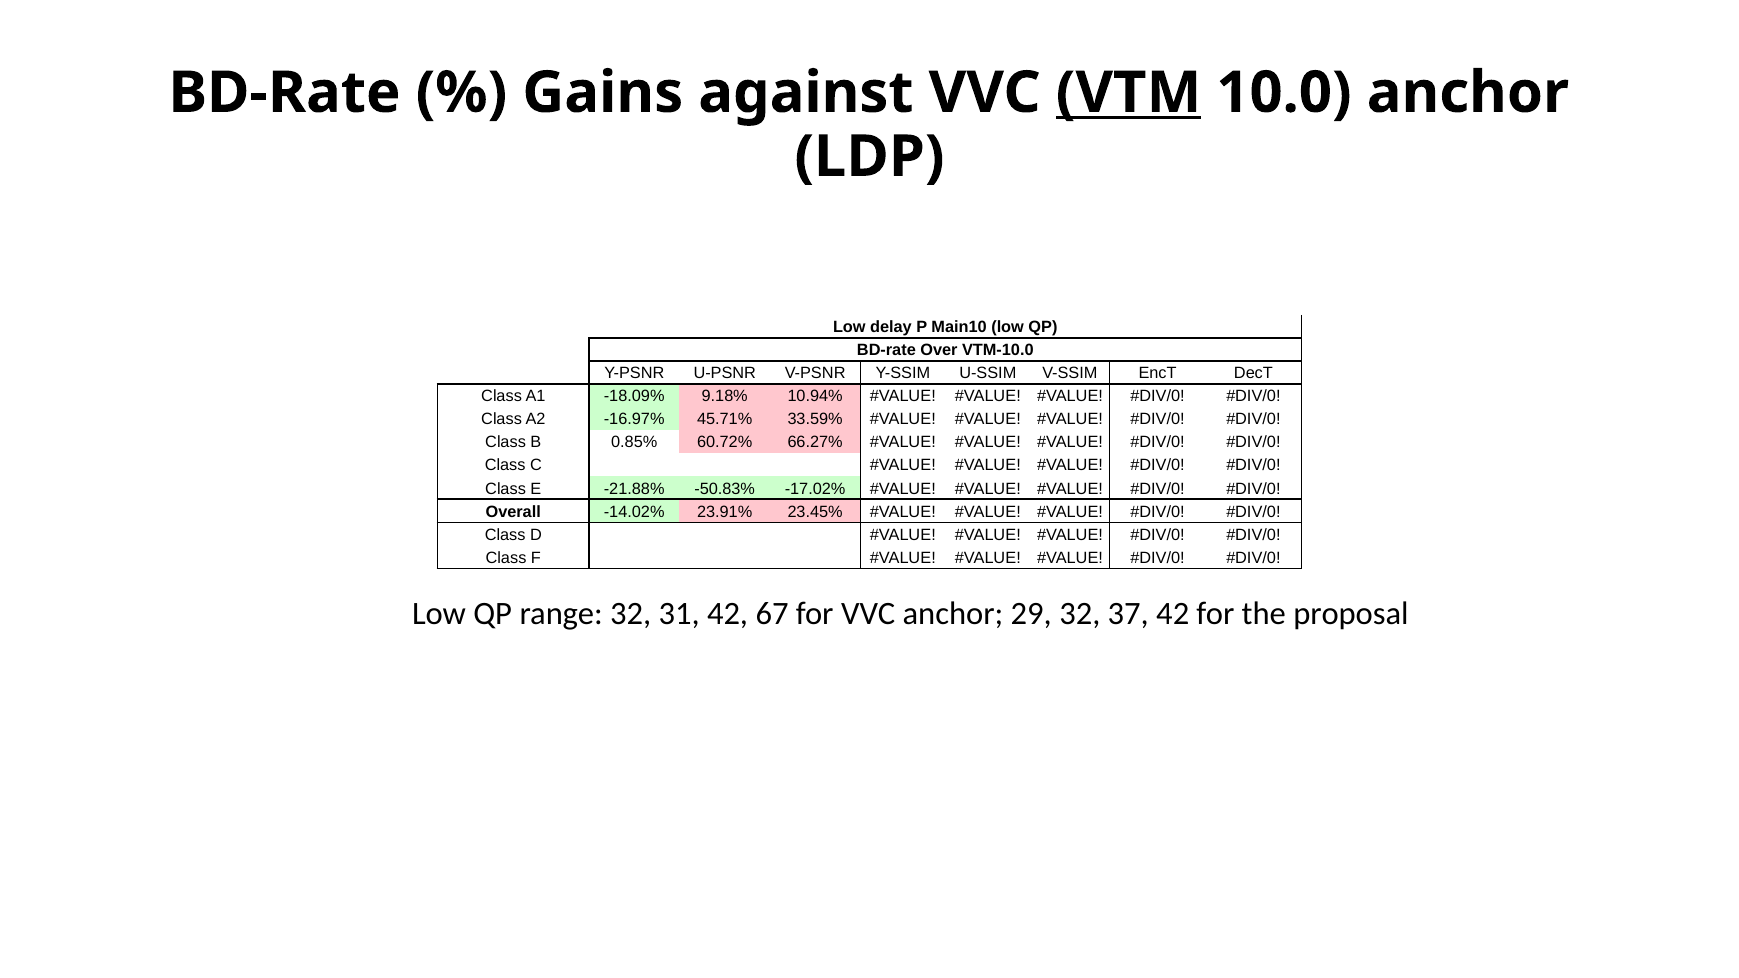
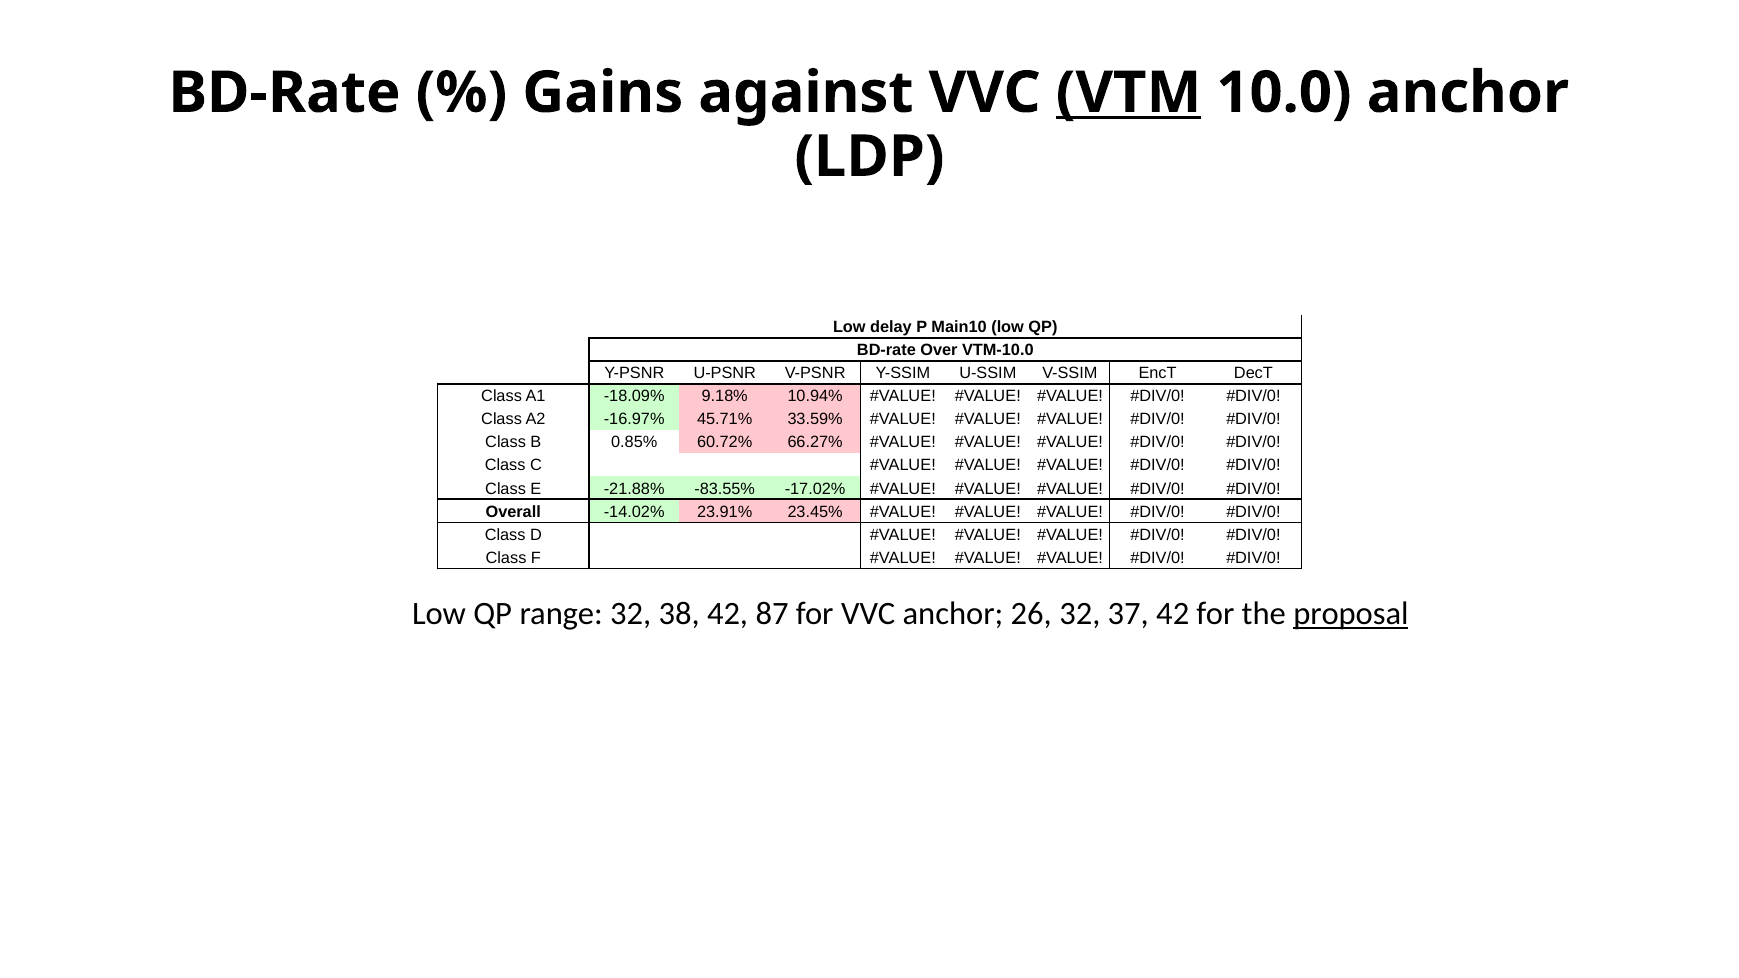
-50.83%: -50.83% -> -83.55% (725, 489)
31: 31 -> 38 (679, 614)
67: 67 -> 87 (772, 614)
29: 29 -> 26 (1031, 614)
proposal underline: none -> present (1351, 614)
